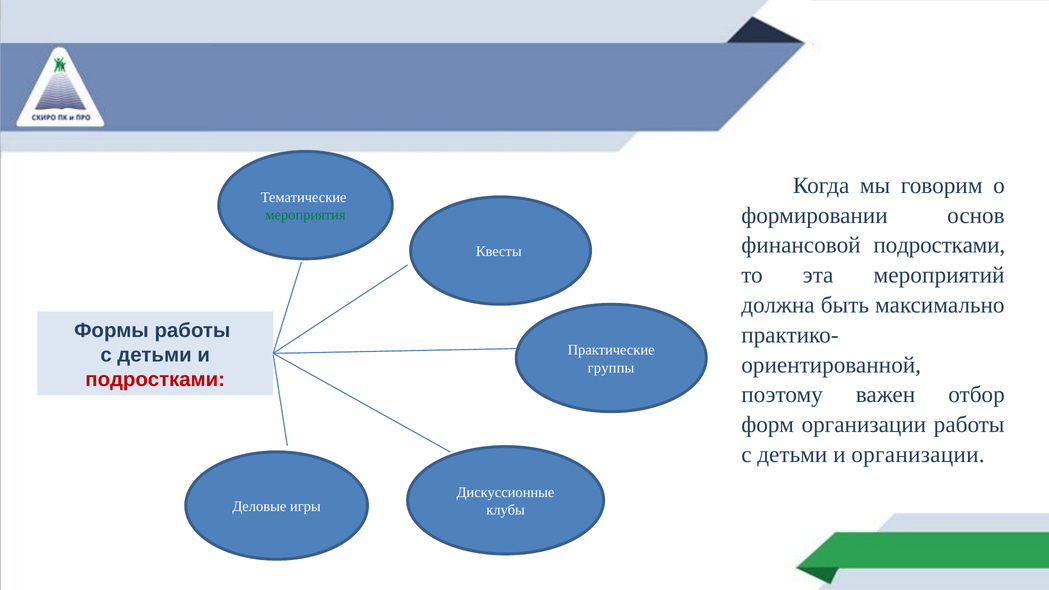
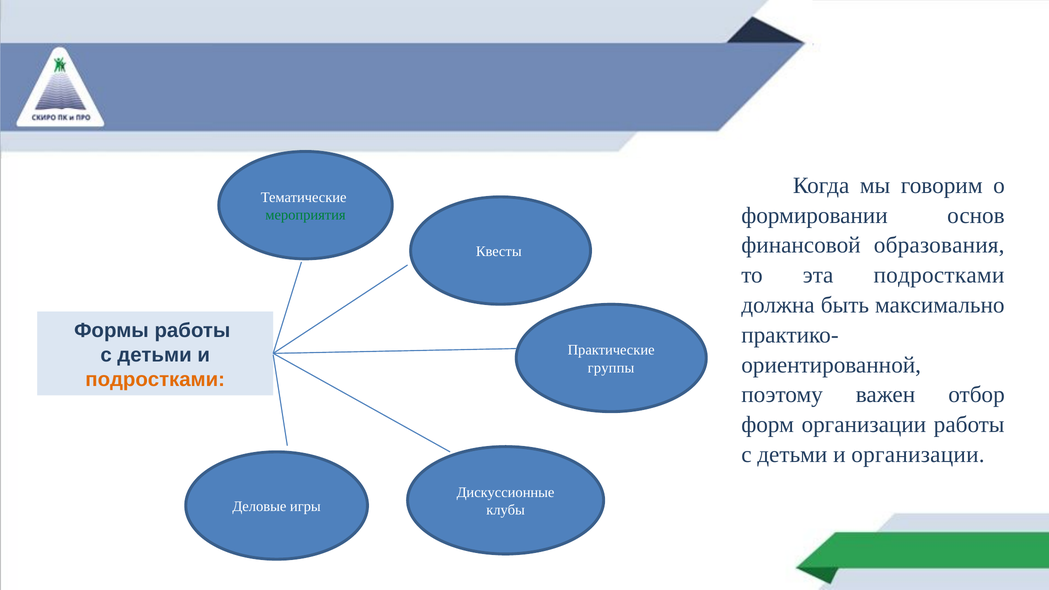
финансовой подростками: подростками -> образования (939, 245)
эта мероприятий: мероприятий -> подростками (939, 275)
подростками colour: red -> orange (155, 379)
